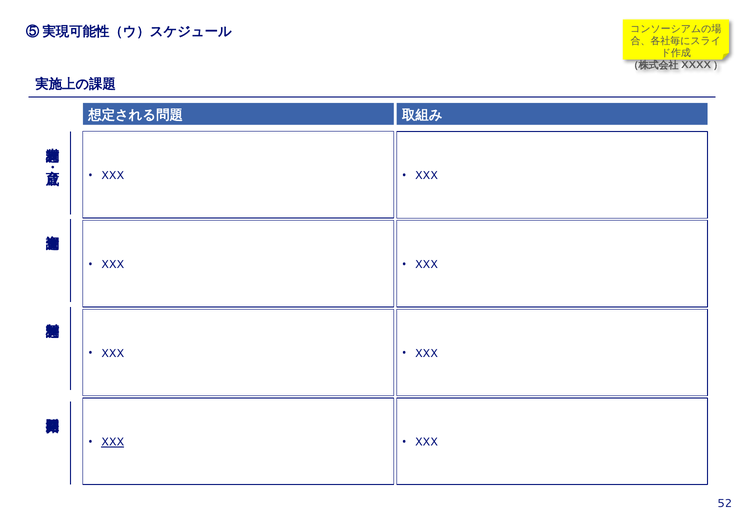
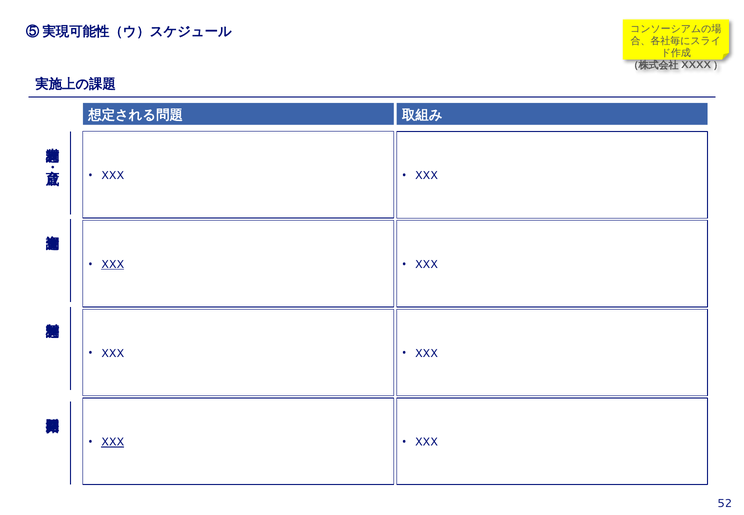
XXX underline: none -> present (113, 264)
